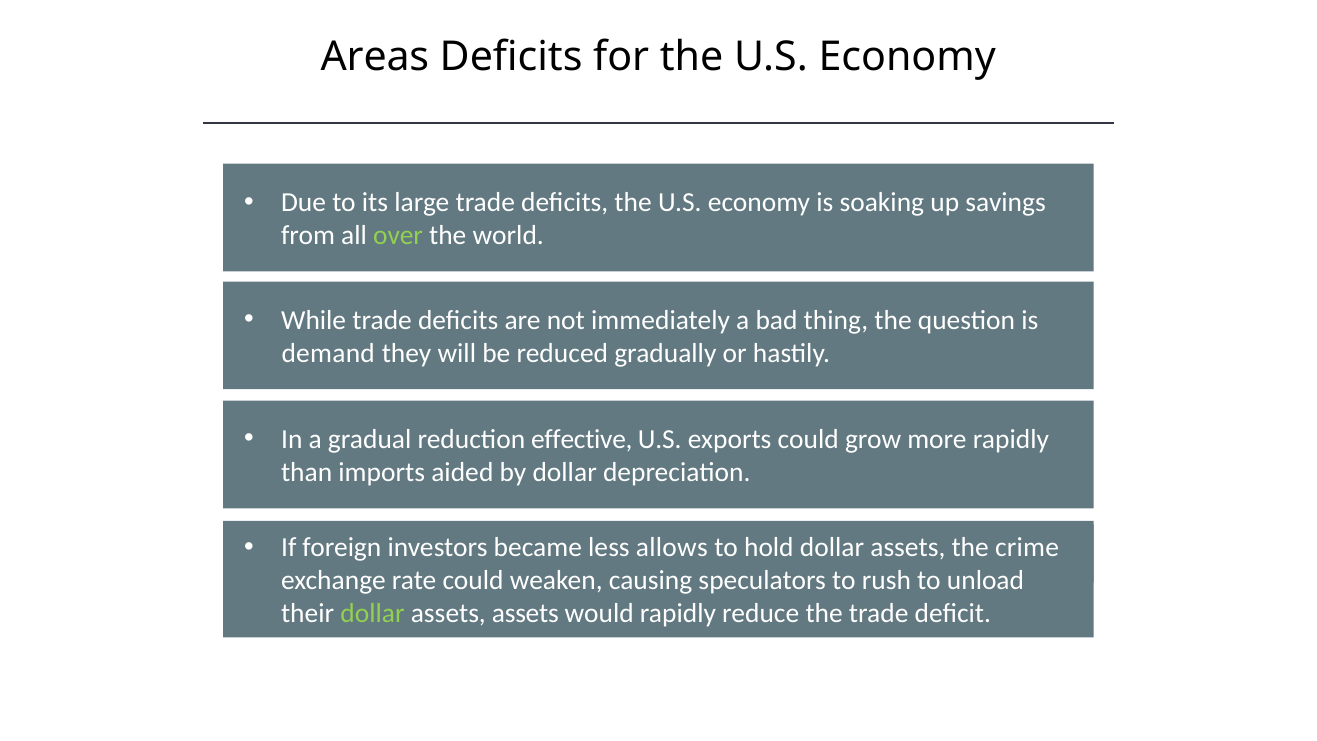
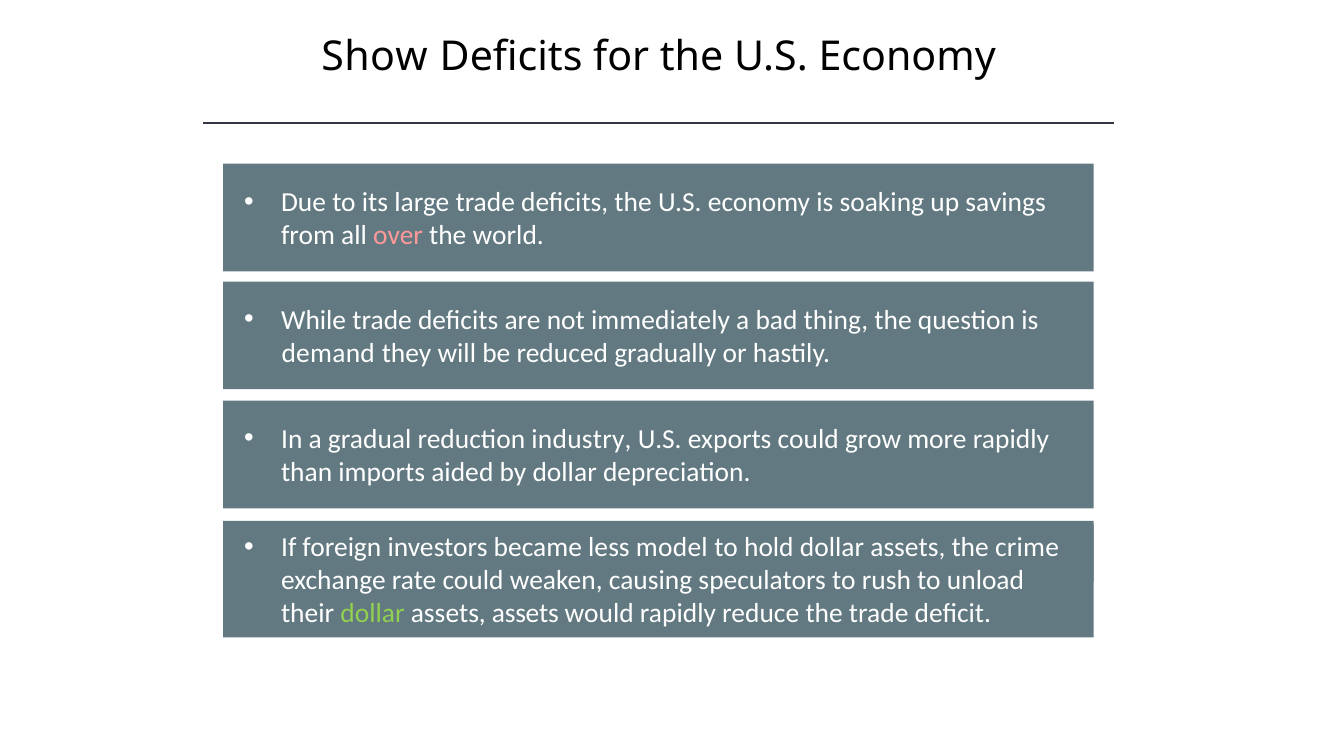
Areas: Areas -> Show (375, 57)
over colour: light green -> pink (398, 236)
effective: effective -> industry (582, 439)
allows: allows -> model (672, 548)
